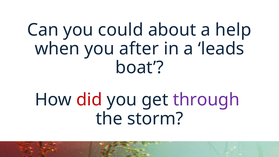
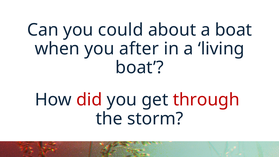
a help: help -> boat (233, 30)
leads: leads -> living (221, 49)
through colour: purple -> red (206, 100)
